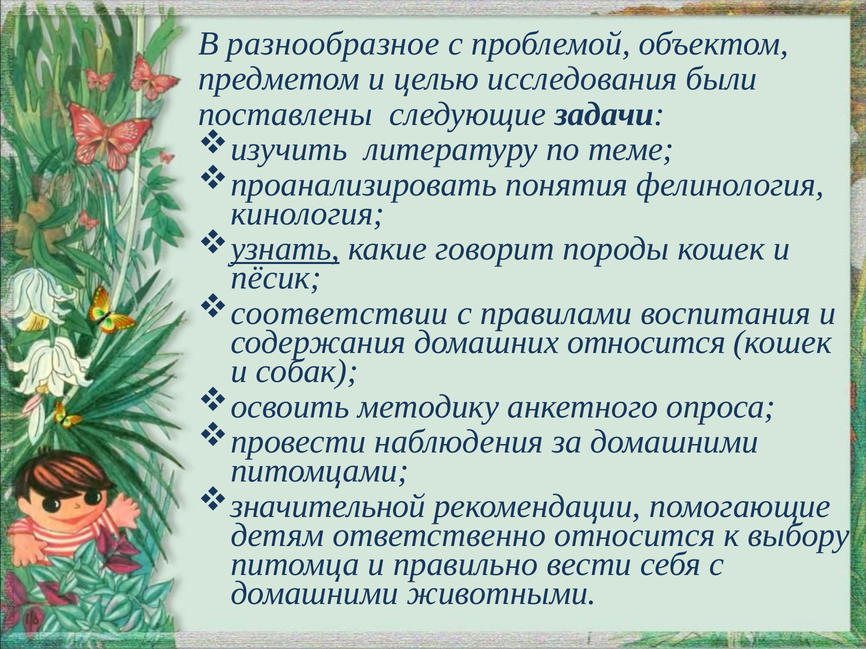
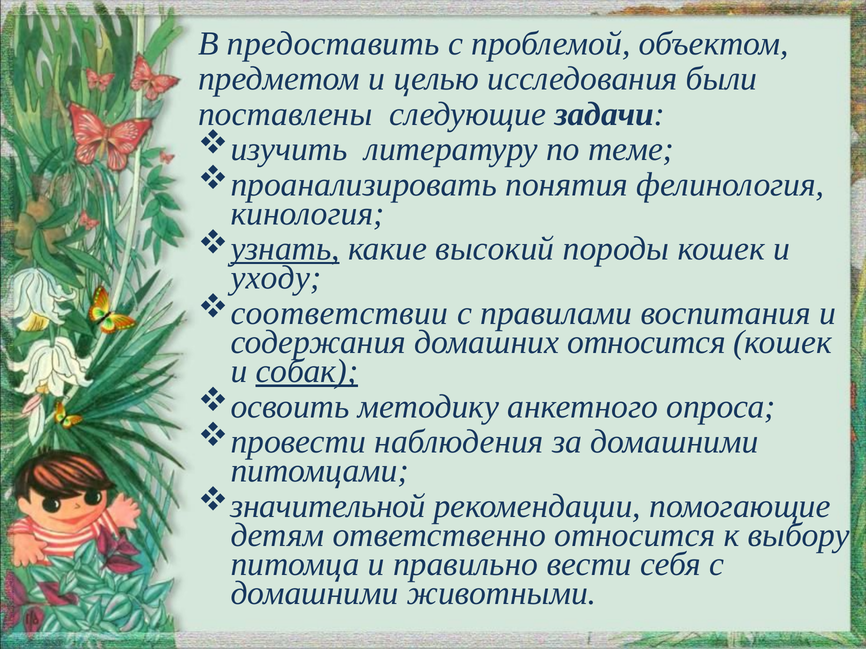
разнообразное: разнообразное -> предоставить (333, 44)
говорит: говорит -> высокий (495, 249)
пёсик: пёсик -> уходу (276, 278)
собак underline: none -> present (307, 372)
